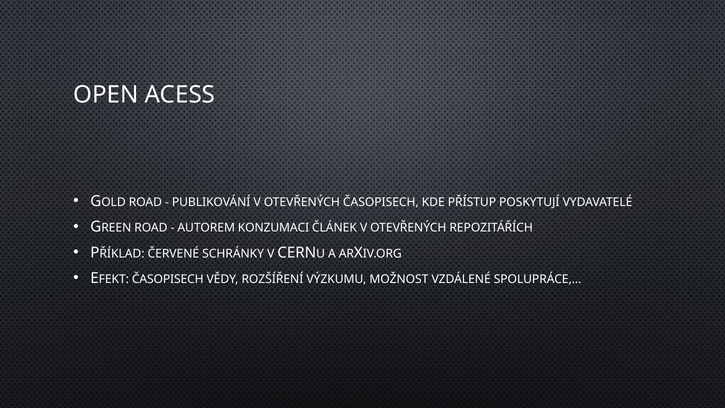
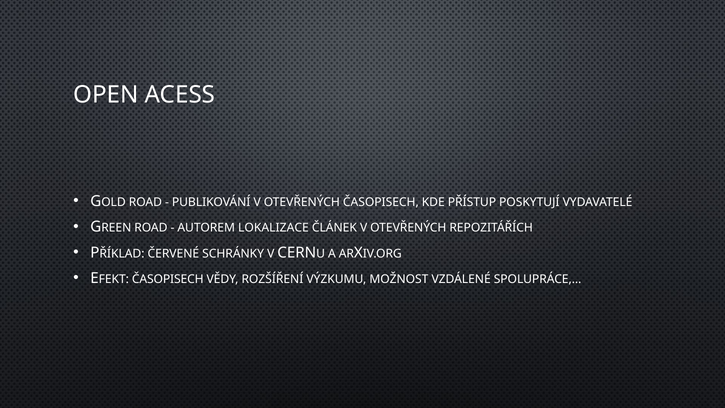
KONZUMACI: KONZUMACI -> LOKALIZACE (273, 228)
